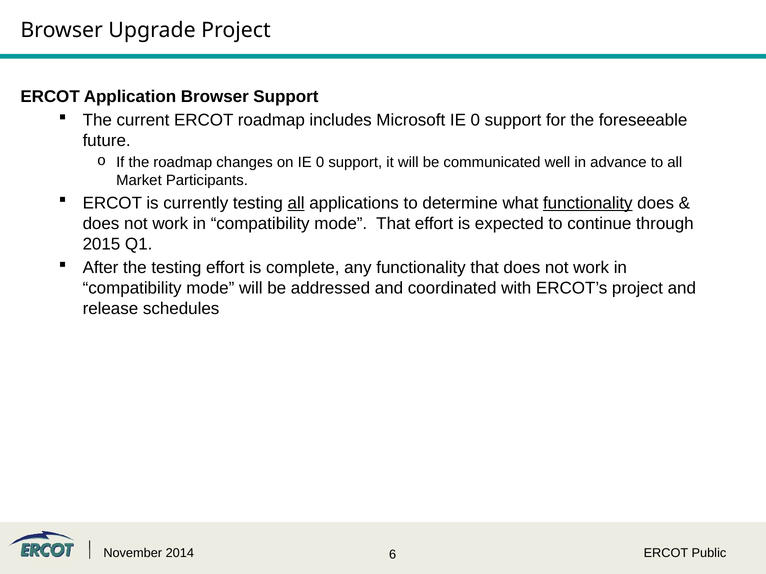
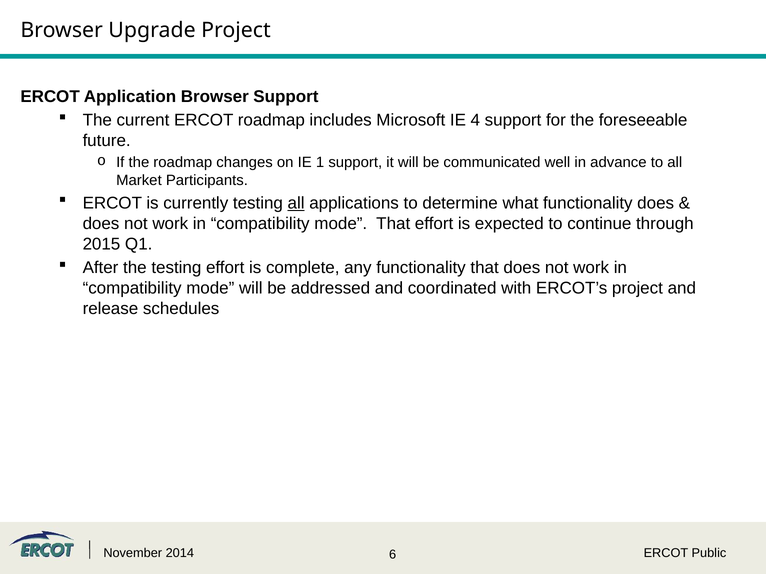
Microsoft IE 0: 0 -> 4 (475, 120)
on IE 0: 0 -> 1 (320, 163)
functionality underline: present -> none (588, 203)
